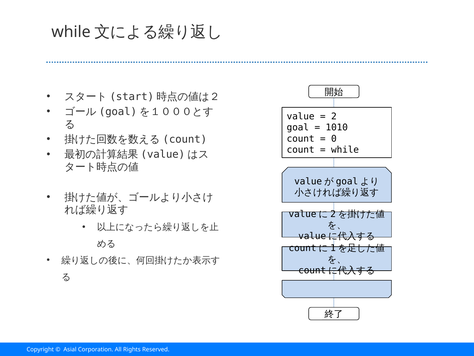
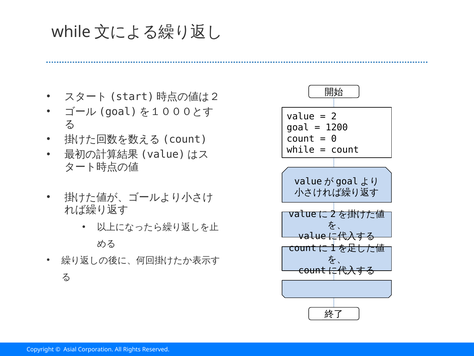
1010: 1010 -> 1200 (337, 127)
count: count -> while (301, 150)
while: while -> count (345, 150)
